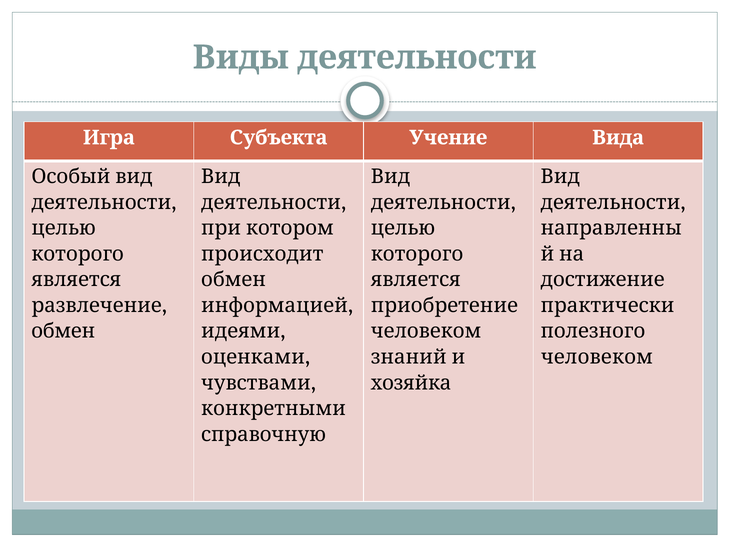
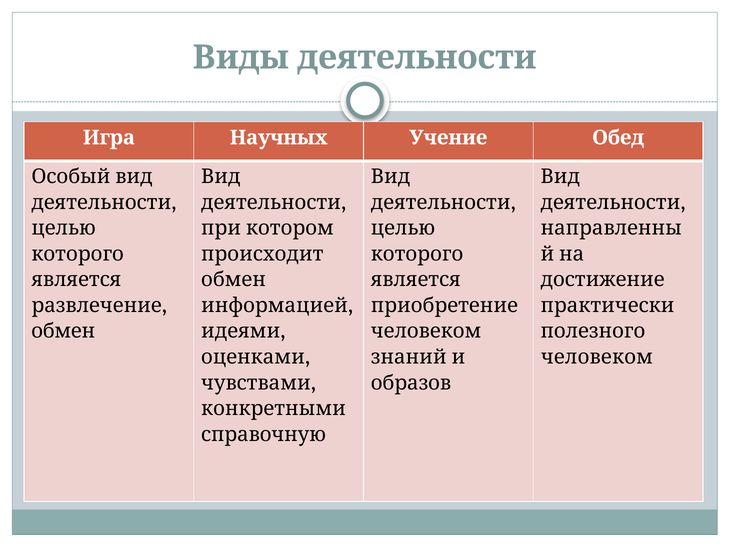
Субъекта: Субъекта -> Научных (279, 138)
Вида: Вида -> Обед (618, 138)
хозяйка: хозяйка -> образов (411, 383)
